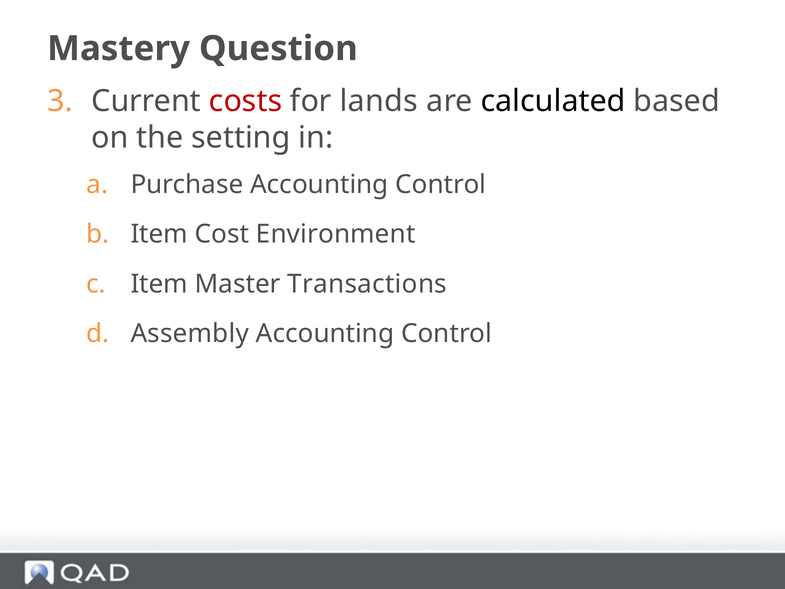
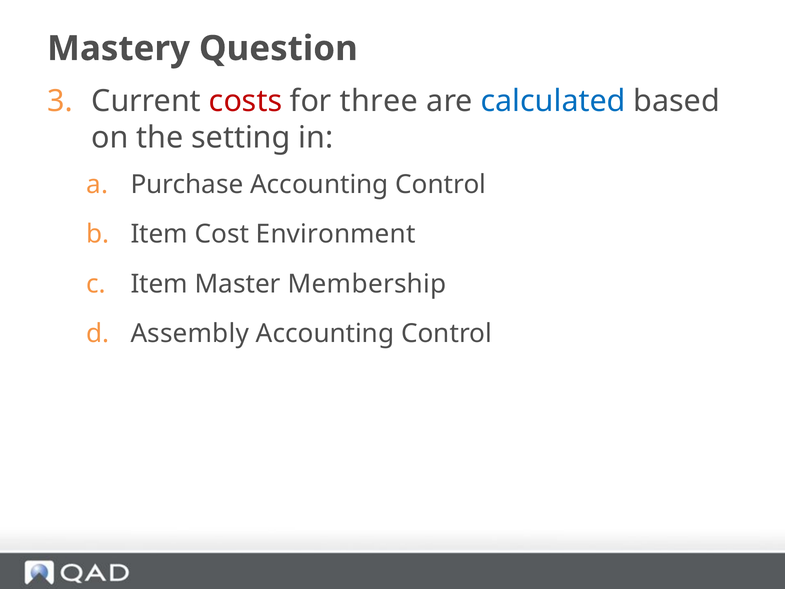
lands: lands -> three (379, 101)
calculated colour: black -> blue (553, 101)
Transactions: Transactions -> Membership (367, 284)
